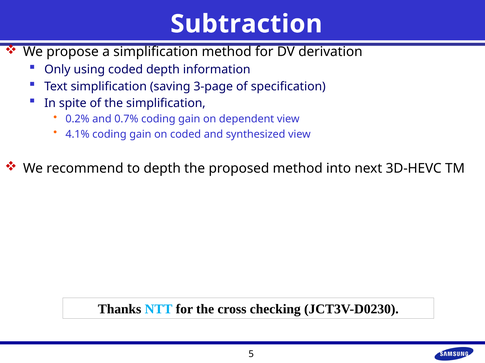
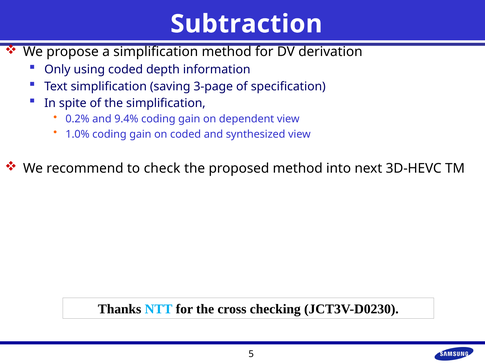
0.7%: 0.7% -> 9.4% (126, 119)
4.1%: 4.1% -> 1.0% (78, 134)
to depth: depth -> check (162, 169)
